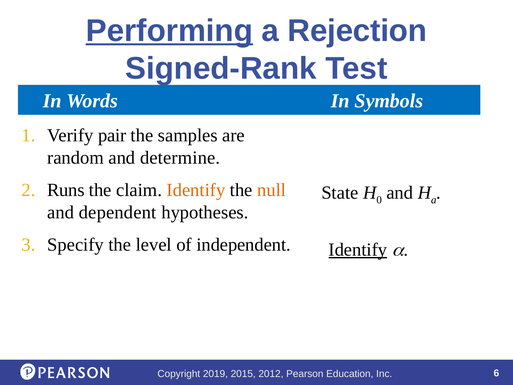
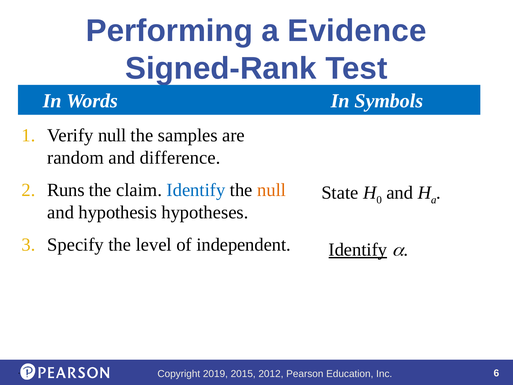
Performing underline: present -> none (169, 31)
Rejection: Rejection -> Evidence (357, 31)
Verify pair: pair -> null (112, 135)
determine: determine -> difference (180, 158)
Identify colour: orange -> blue (196, 190)
dependent: dependent -> hypothesis (118, 212)
